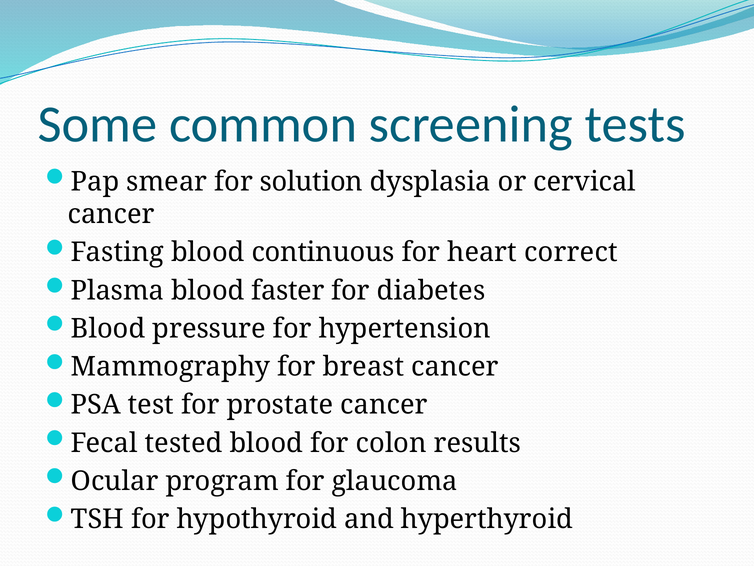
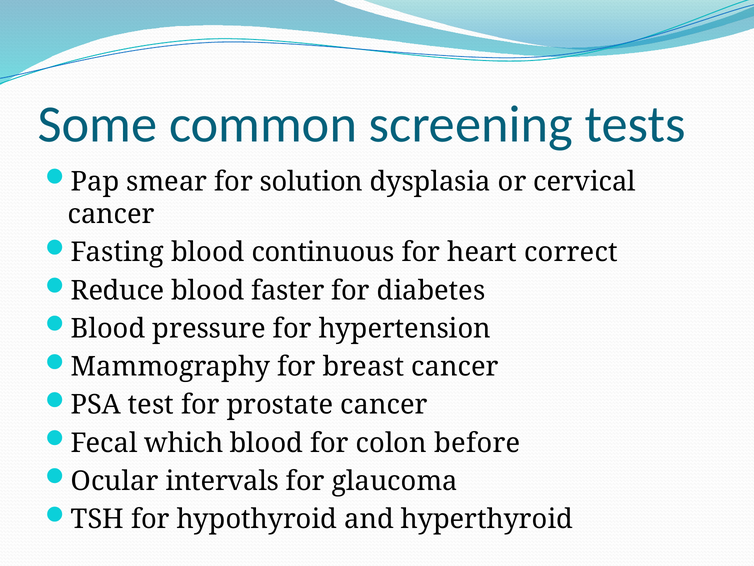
Plasma: Plasma -> Reduce (118, 290)
tested: tested -> which (184, 443)
results: results -> before (477, 443)
program: program -> intervals (222, 481)
